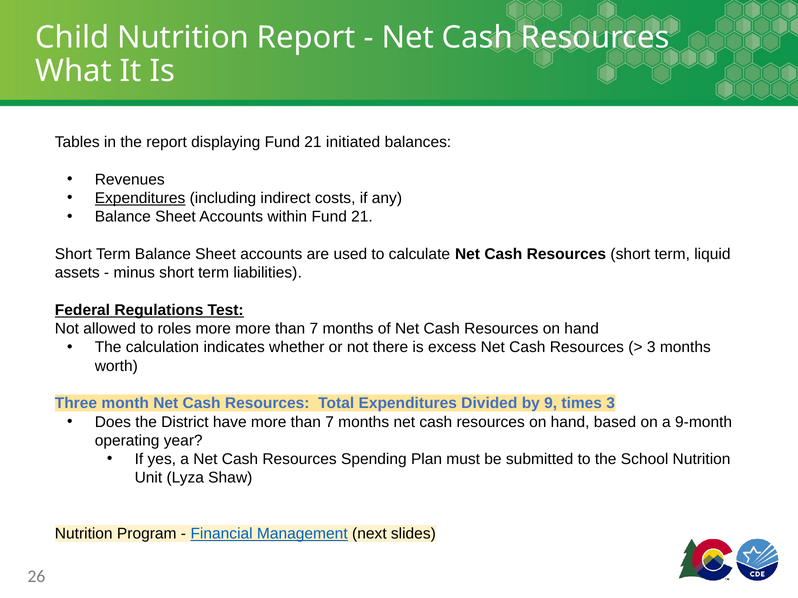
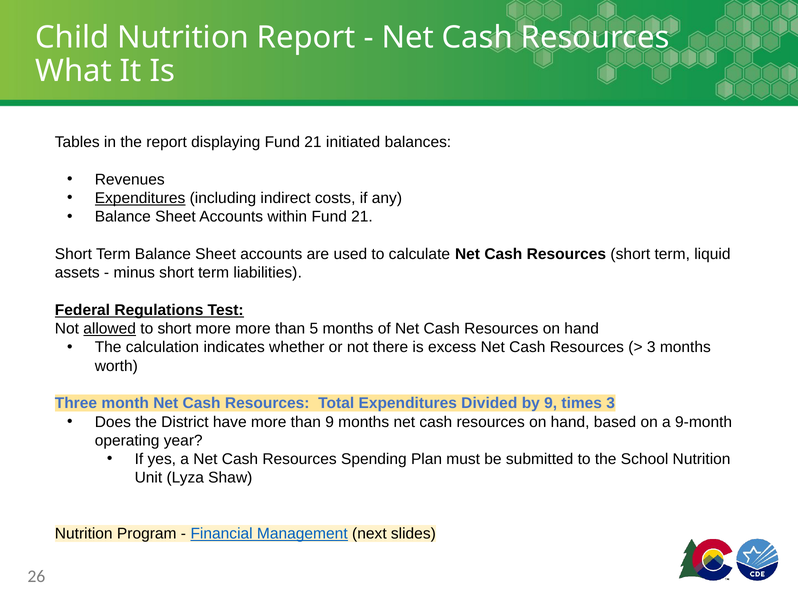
allowed underline: none -> present (110, 329)
to roles: roles -> short (174, 329)
more more than 7: 7 -> 5 (314, 329)
have more than 7: 7 -> 9 (330, 422)
